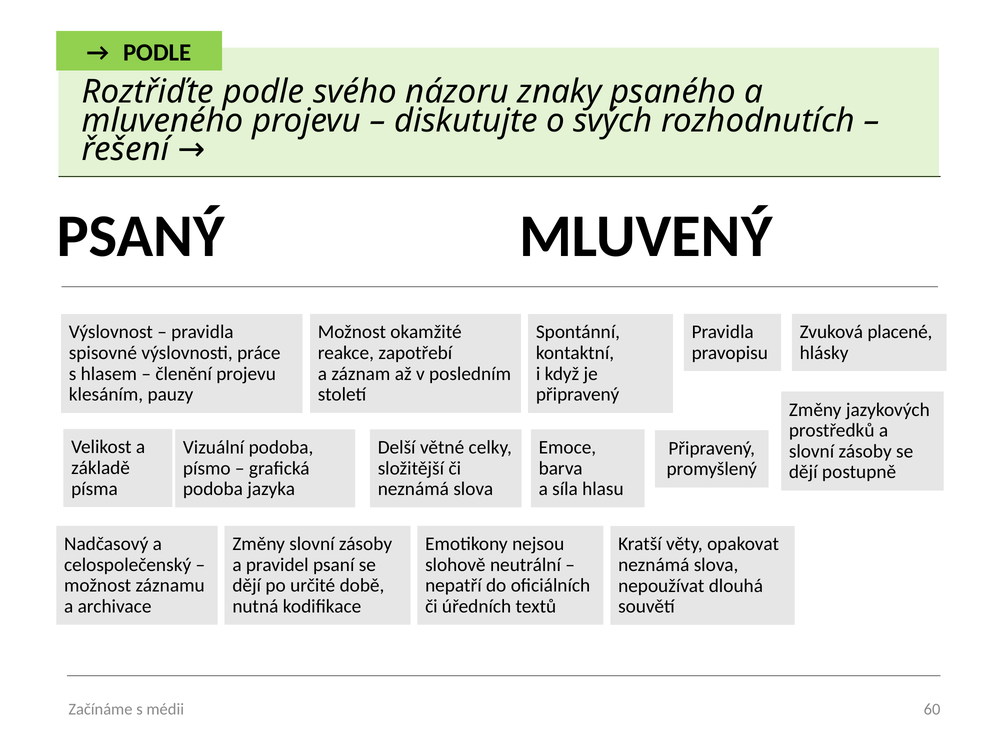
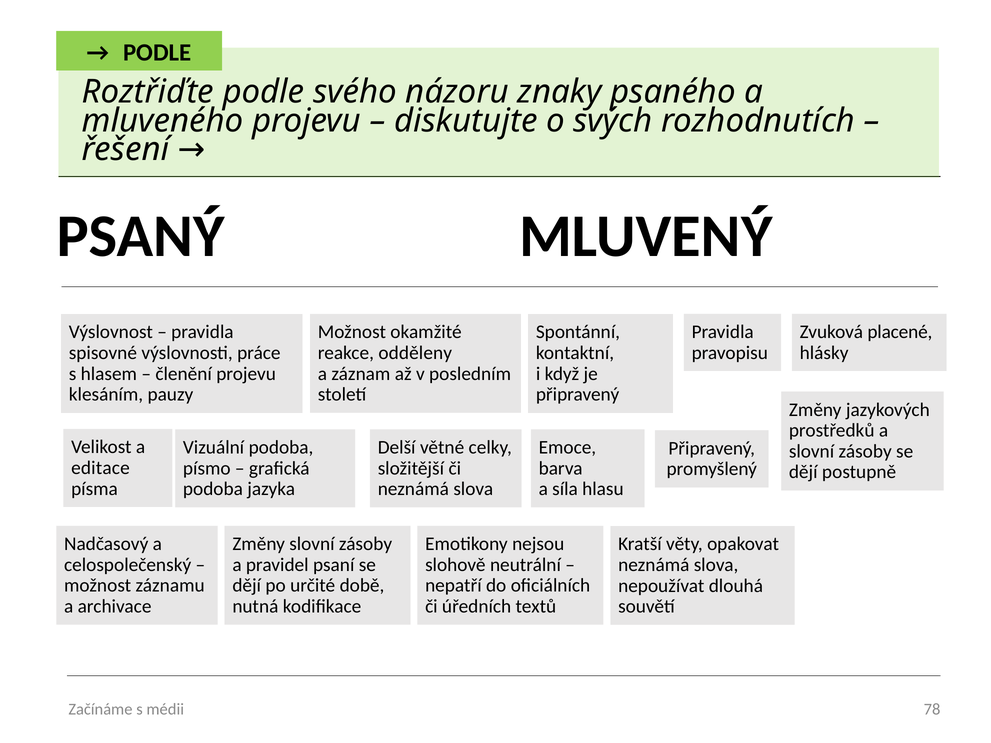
zapotřebí: zapotřebí -> odděleny (415, 353)
základě: základě -> editace (100, 468)
60: 60 -> 78 (932, 710)
